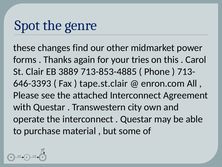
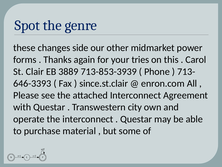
find: find -> side (80, 48)
713-853-4885: 713-853-4885 -> 713-853-3939 (109, 71)
tape.st.clair: tape.st.clair -> since.st.clair (104, 83)
